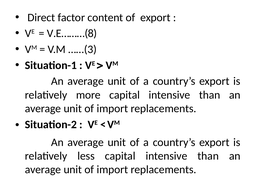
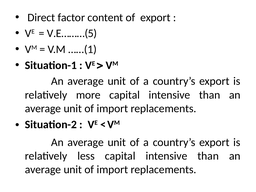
V.E………(8: V.E………(8 -> V.E………(5 (72, 33)
……(3: ……(3 -> ……(1 (82, 49)
